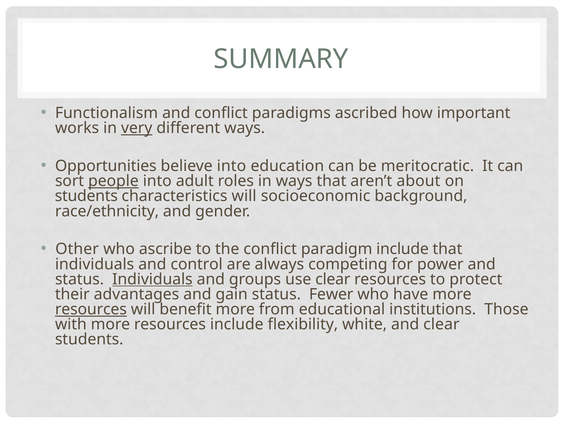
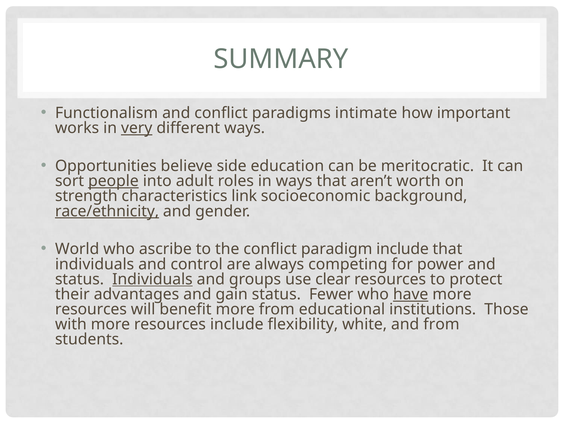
ascribed: ascribed -> intimate (366, 113)
believe into: into -> side (232, 166)
about: about -> worth (418, 181)
students: students -> strength (86, 196)
characteristics will: will -> link (244, 196)
race/ethnicity underline: none -> present (107, 211)
Other: Other -> World (77, 249)
have underline: none -> present (411, 294)
resources underline: present -> none (91, 309)
and clear: clear -> from (441, 324)
